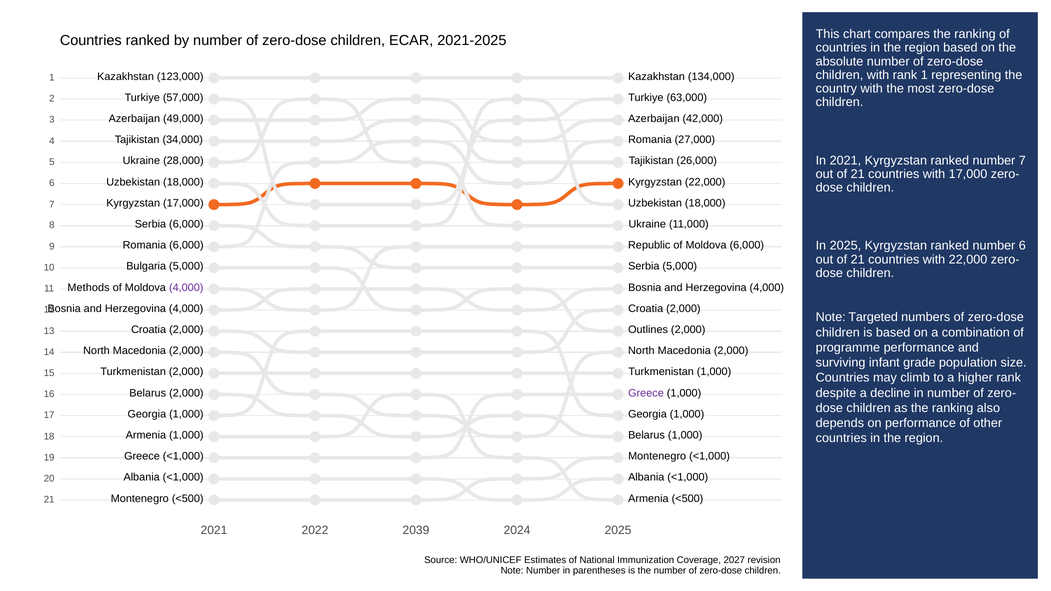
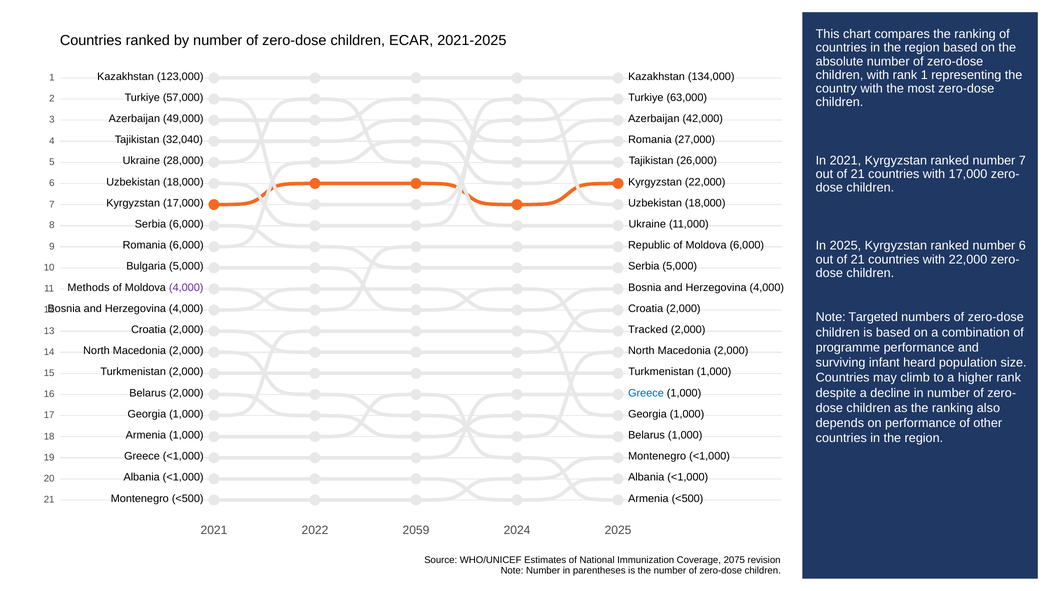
34,000: 34,000 -> 32,040 (183, 140)
Outlines: Outlines -> Tracked (648, 330)
grade: grade -> heard (919, 363)
Greece colour: purple -> blue (646, 393)
2039: 2039 -> 2059 (416, 530)
2027: 2027 -> 2075 (734, 560)
